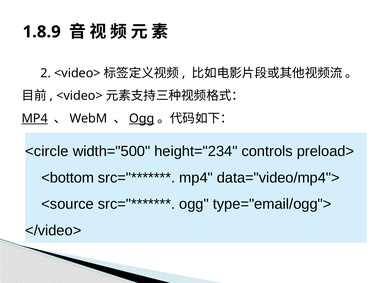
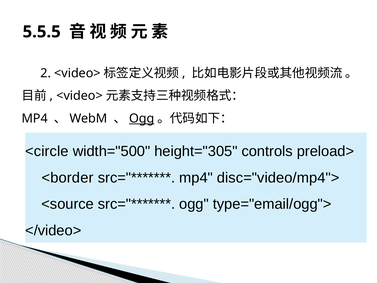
1.8.9: 1.8.9 -> 5.5.5 (42, 32)
MP4 underline: present -> none (35, 118)
height="234: height="234 -> height="305 (196, 151)
<bottom: <bottom -> <border (68, 178)
data="video/mp4">: data="video/mp4"> -> disc="video/mp4"> (278, 178)
